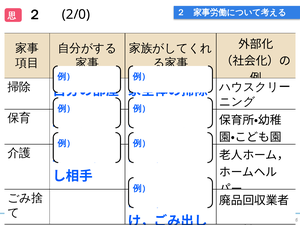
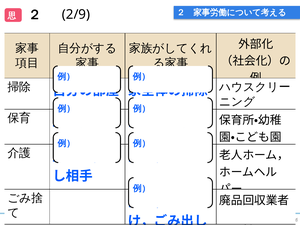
2/0: 2/0 -> 2/9 (76, 15)
